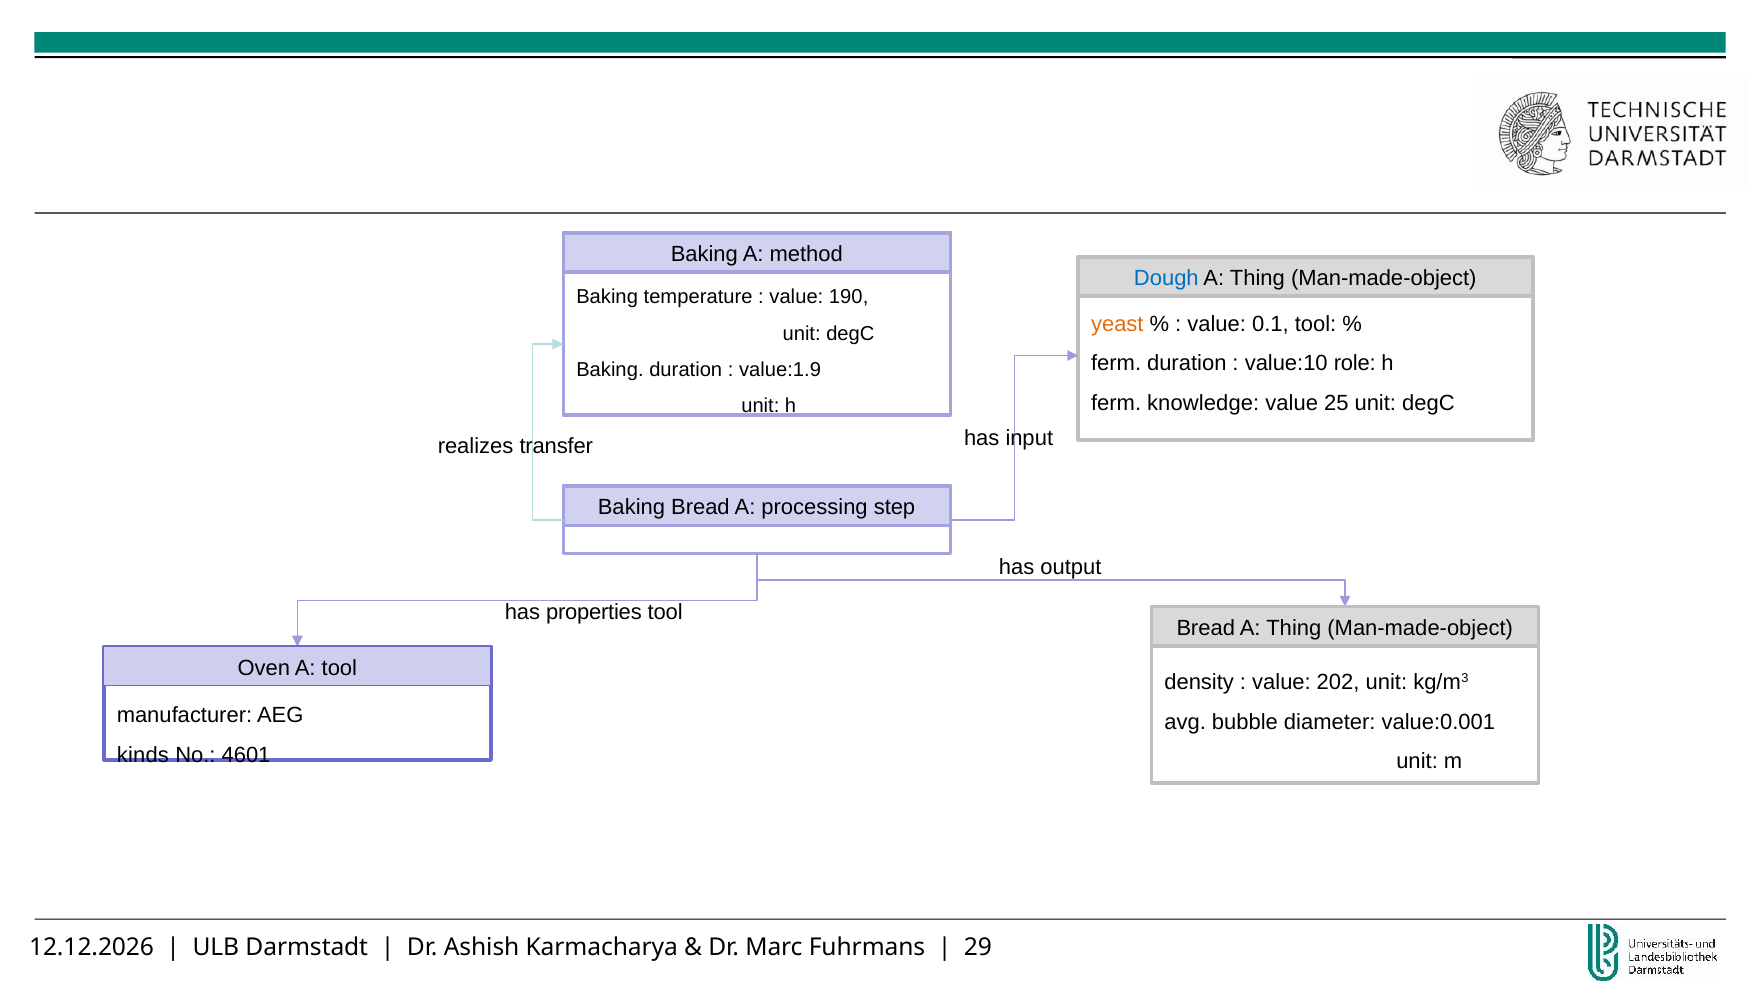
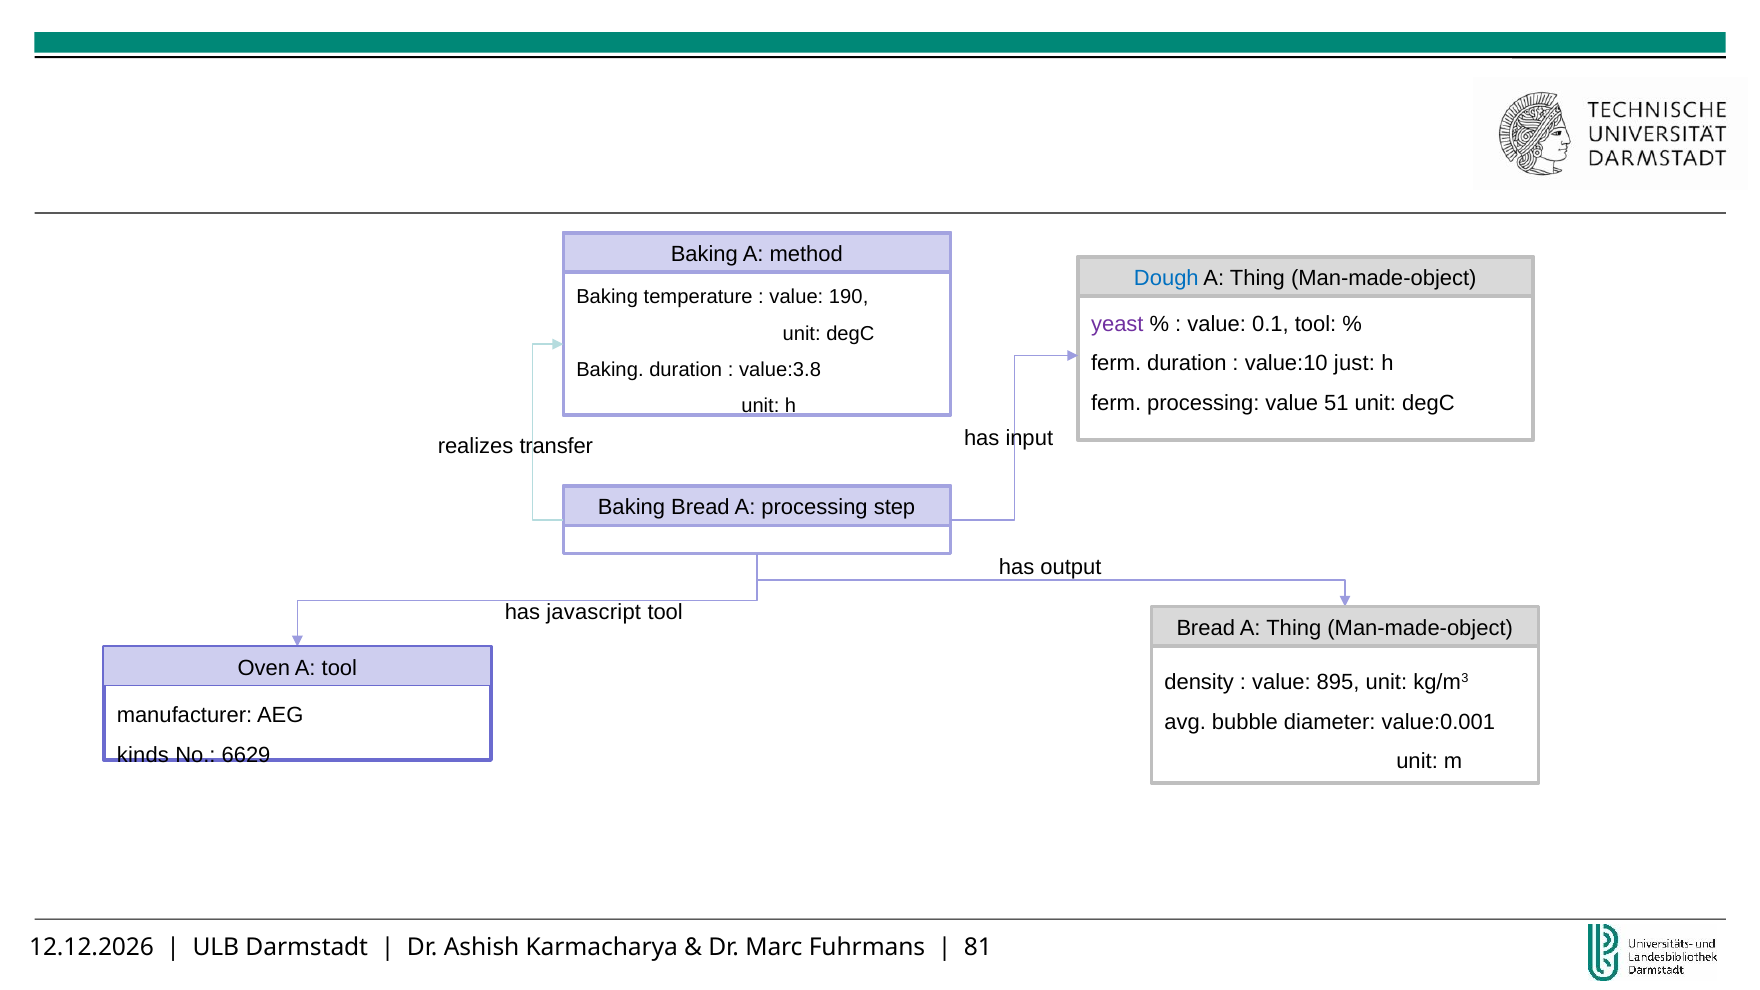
yeast colour: orange -> purple (1117, 324)
role: role -> just (1355, 364)
value:1.9: value:1.9 -> value:3.8 (780, 370)
ferm knowledge: knowledge -> processing (1203, 403)
25: 25 -> 51 (1336, 403)
properties: properties -> javascript (594, 613)
202: 202 -> 895 (1338, 682)
4601: 4601 -> 6629 (246, 755)
29: 29 -> 81 (978, 947)
